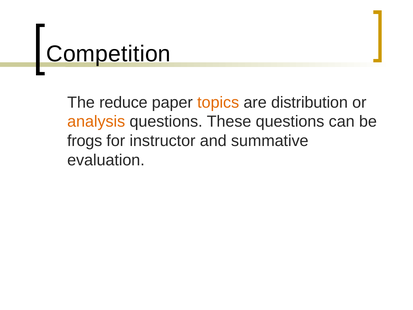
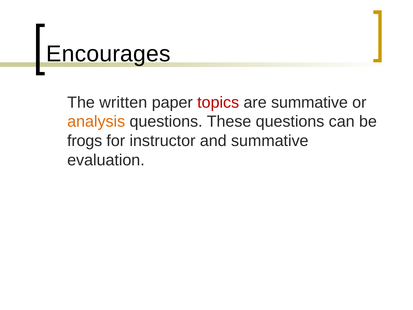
Competition: Competition -> Encourages (108, 54)
reduce: reduce -> written (123, 102)
topics colour: orange -> red (218, 102)
are distribution: distribution -> summative (309, 102)
